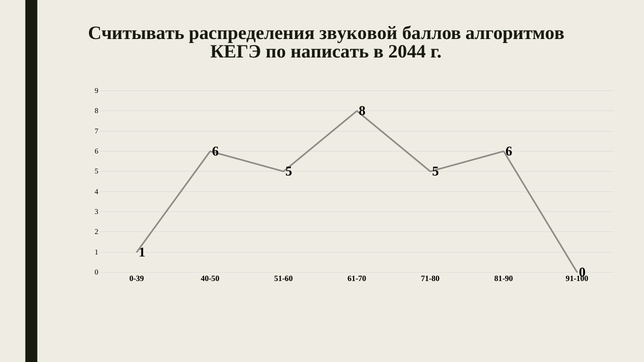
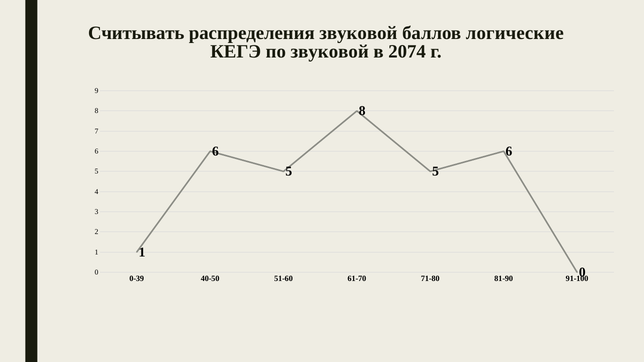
алгоритмов: алгоритмов -> логические (515, 33)
по написать: написать -> звуковой (330, 52)
2044: 2044 -> 2074 (407, 52)
